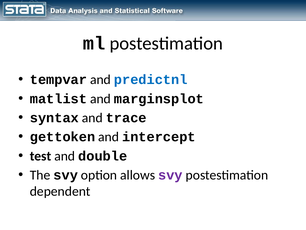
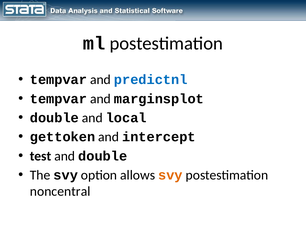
matlist: matlist -> tempvar (58, 99)
syntax: syntax -> double (54, 118)
trace: trace -> local (126, 118)
svy colour: purple -> orange (170, 175)
dependent: dependent -> noncentral (60, 191)
